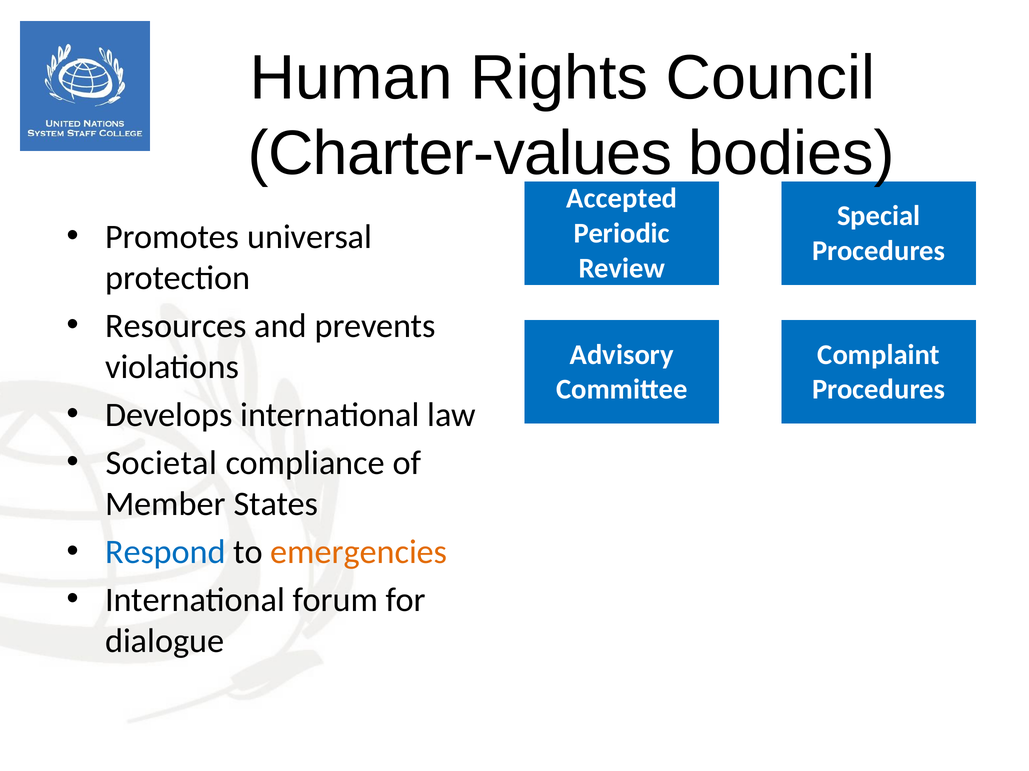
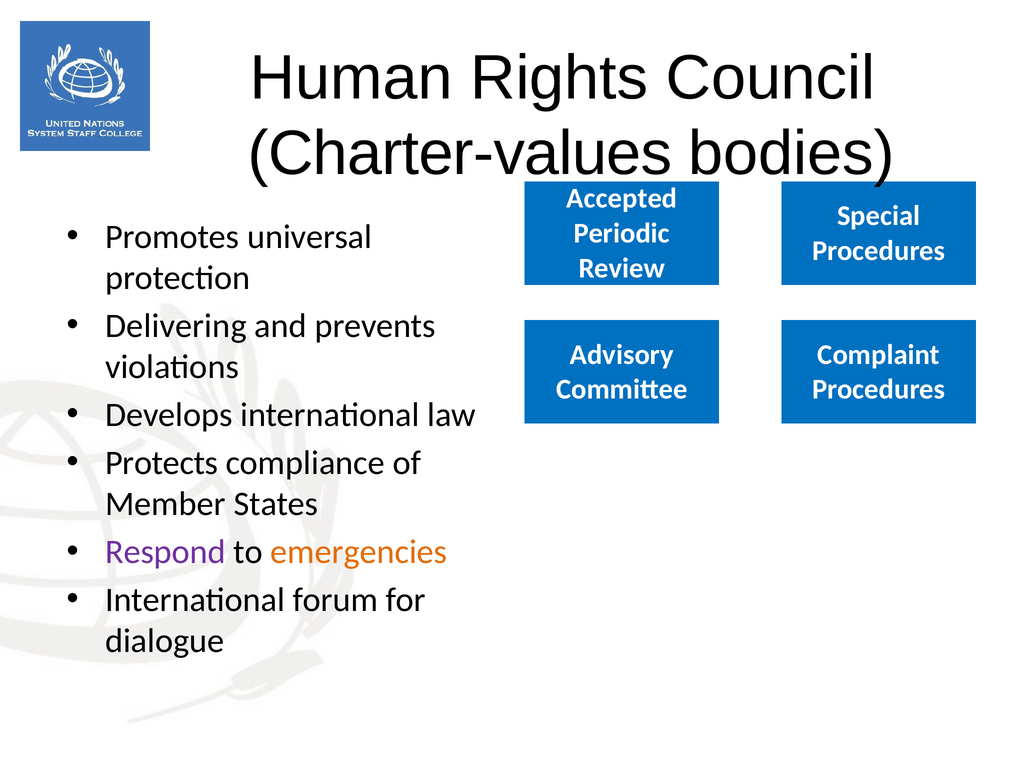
Resources: Resources -> Delivering (176, 326)
Societal: Societal -> Protects (162, 463)
Respond colour: blue -> purple (165, 553)
